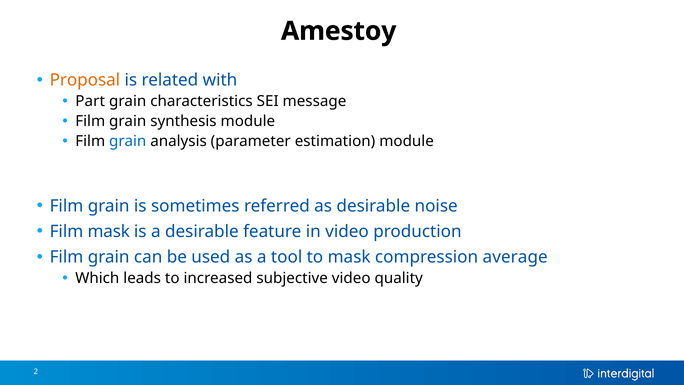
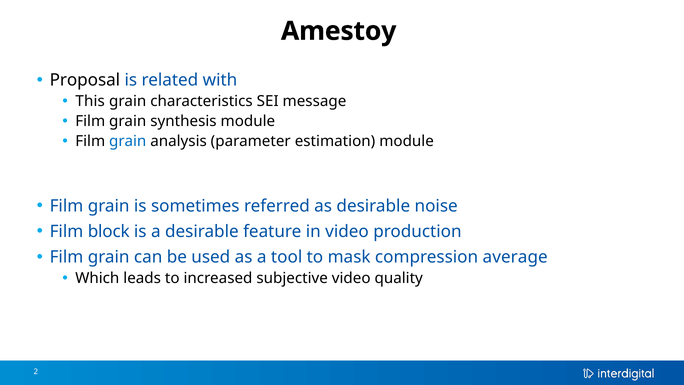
Proposal colour: orange -> black (85, 80)
Part: Part -> This (90, 101)
Film mask: mask -> block (109, 231)
